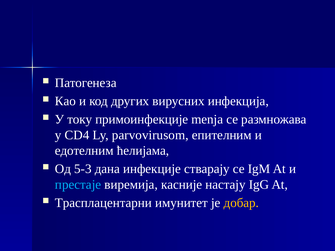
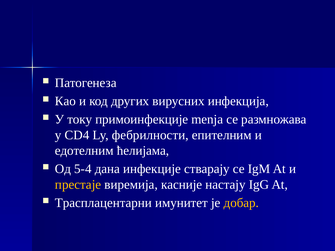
parvovirusom: parvovirusom -> фебрилности (150, 135)
5-3: 5-3 -> 5-4 (83, 169)
престаје colour: light blue -> yellow (78, 185)
